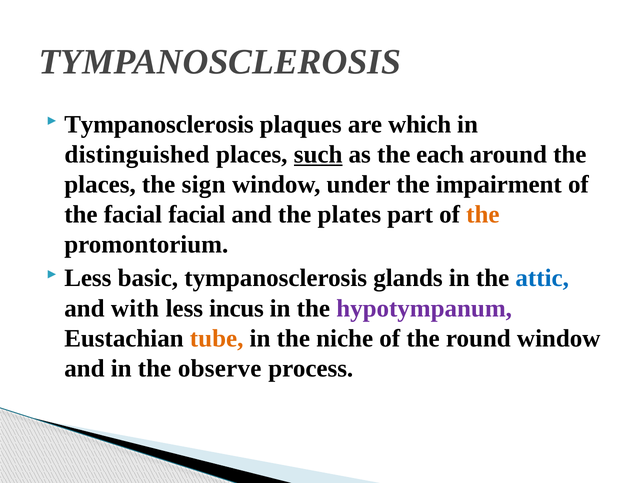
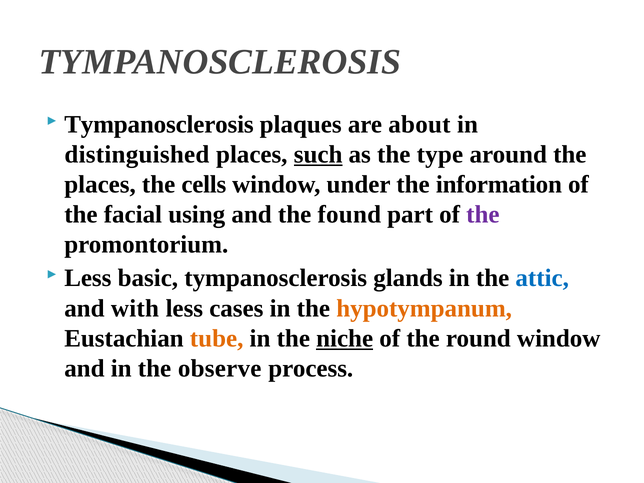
which: which -> about (419, 124)
each: each -> type (440, 154)
sign: sign -> cells (204, 184)
impairment: impairment -> information (499, 184)
facial facial: facial -> using (197, 214)
plates: plates -> found (349, 214)
the colour: orange -> purple (483, 214)
incus: incus -> cases (236, 308)
hypotympanum colour: purple -> orange (424, 308)
niche underline: none -> present (345, 338)
